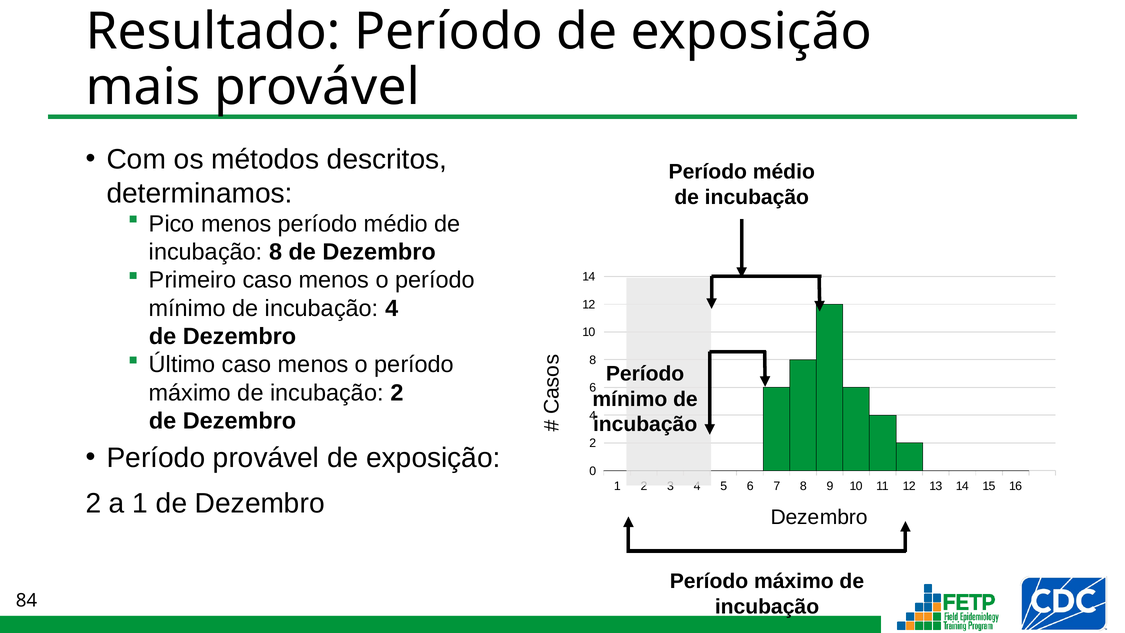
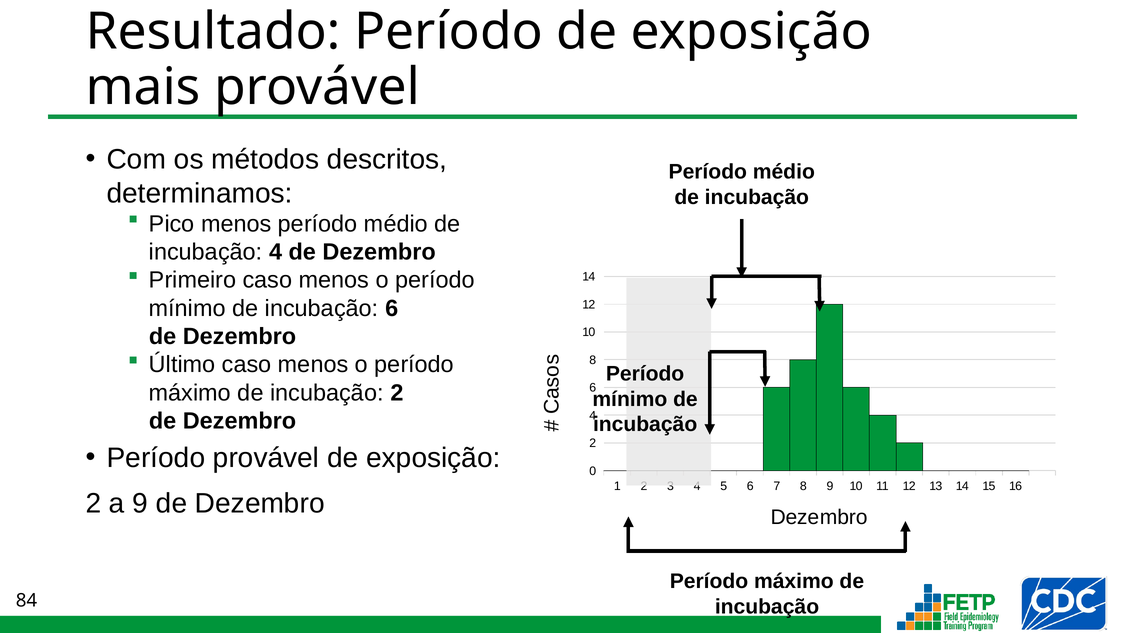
incubação 8: 8 -> 4 (276, 252)
incubação 4: 4 -> 6 (392, 308)
a 1: 1 -> 9 (140, 503)
